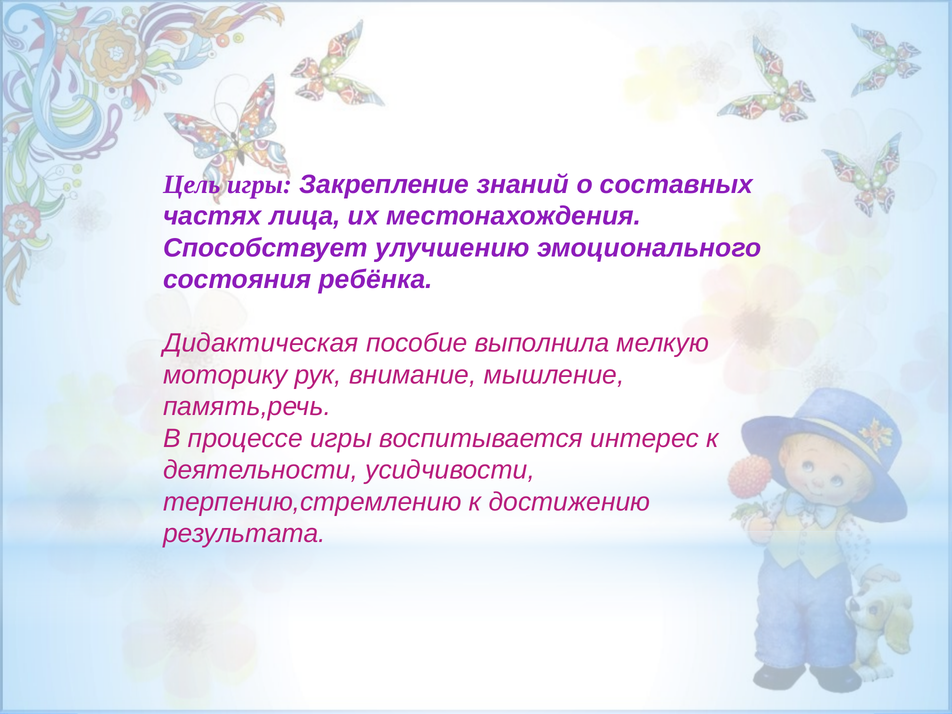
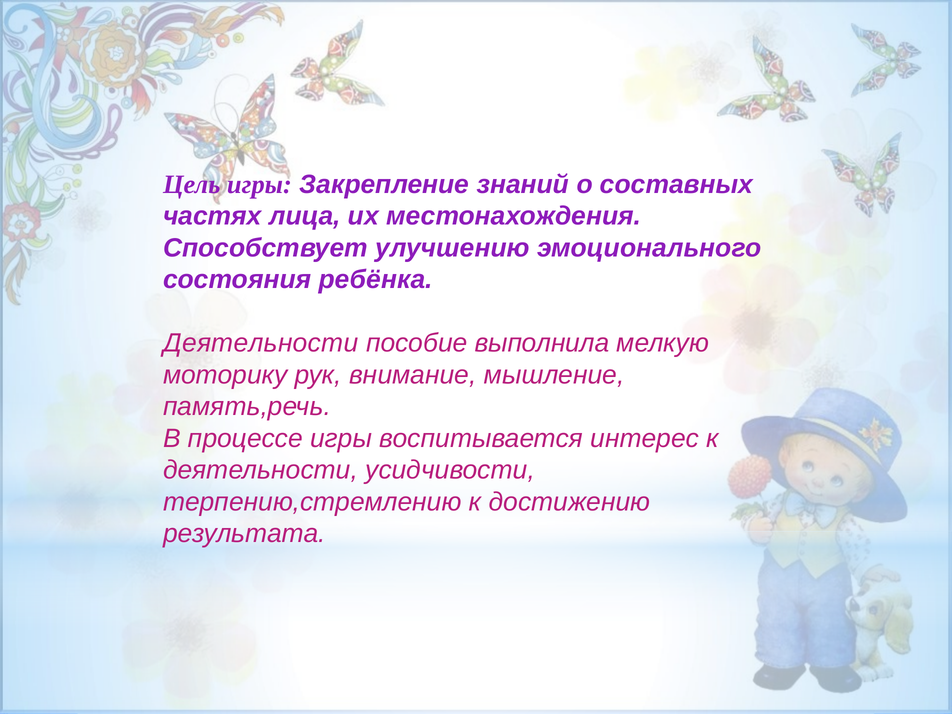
Дидактическая: Дидактическая -> Деятельности (261, 343)
